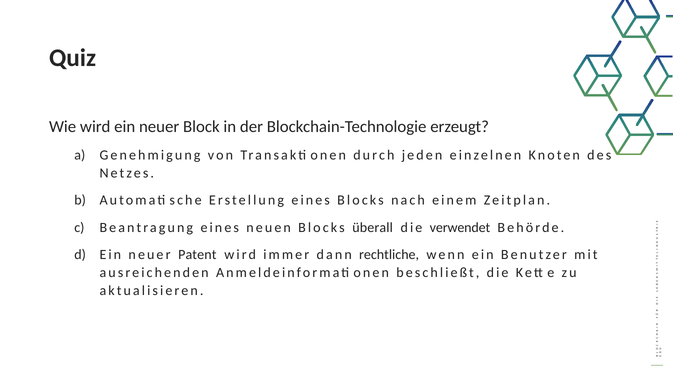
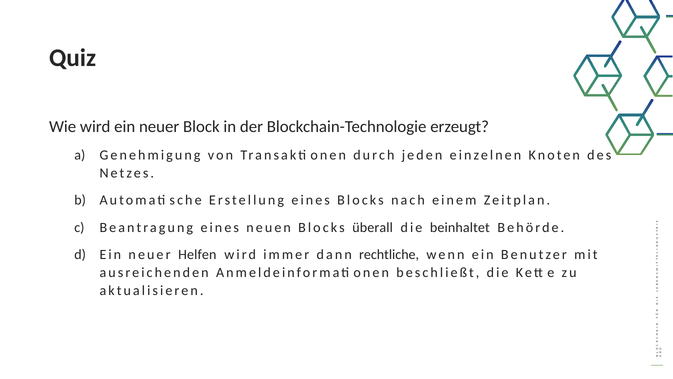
verwendet: verwendet -> beinhaltet (460, 227)
Patent: Patent -> Helfen (197, 254)
